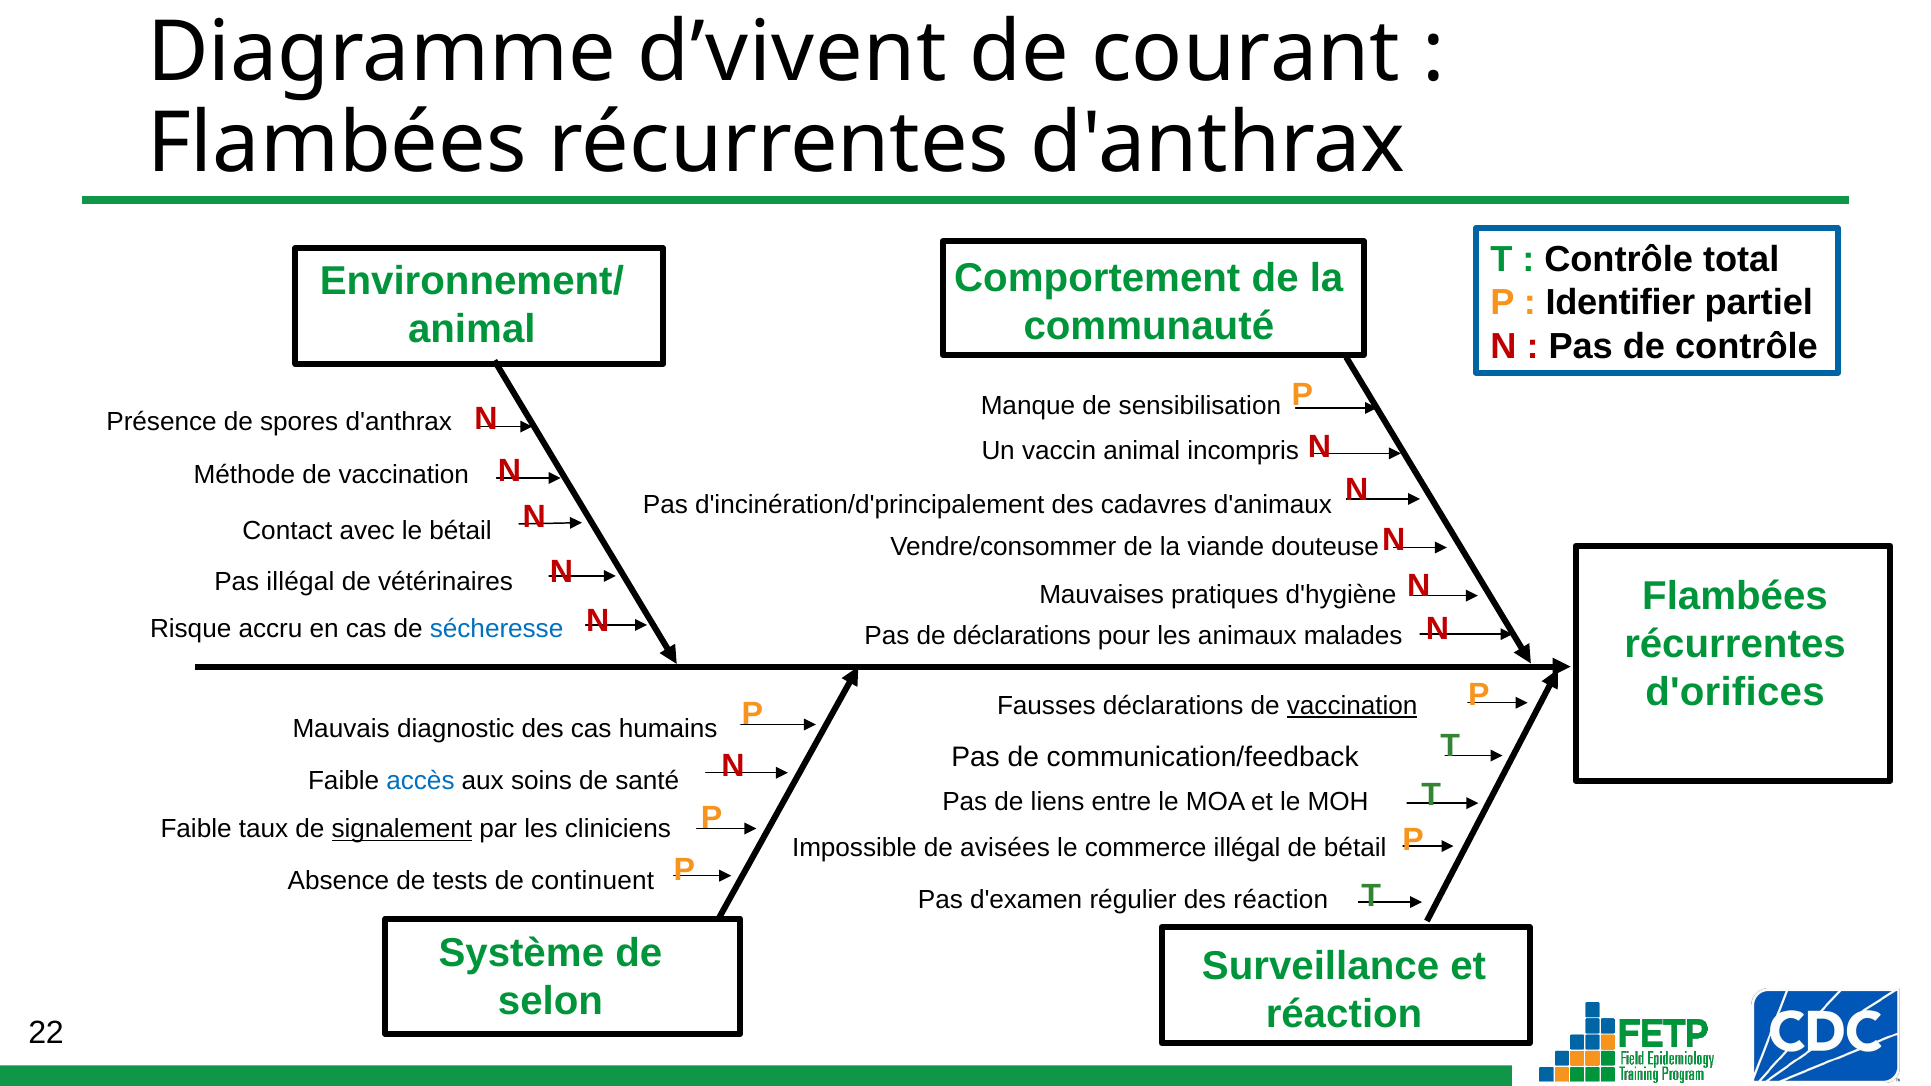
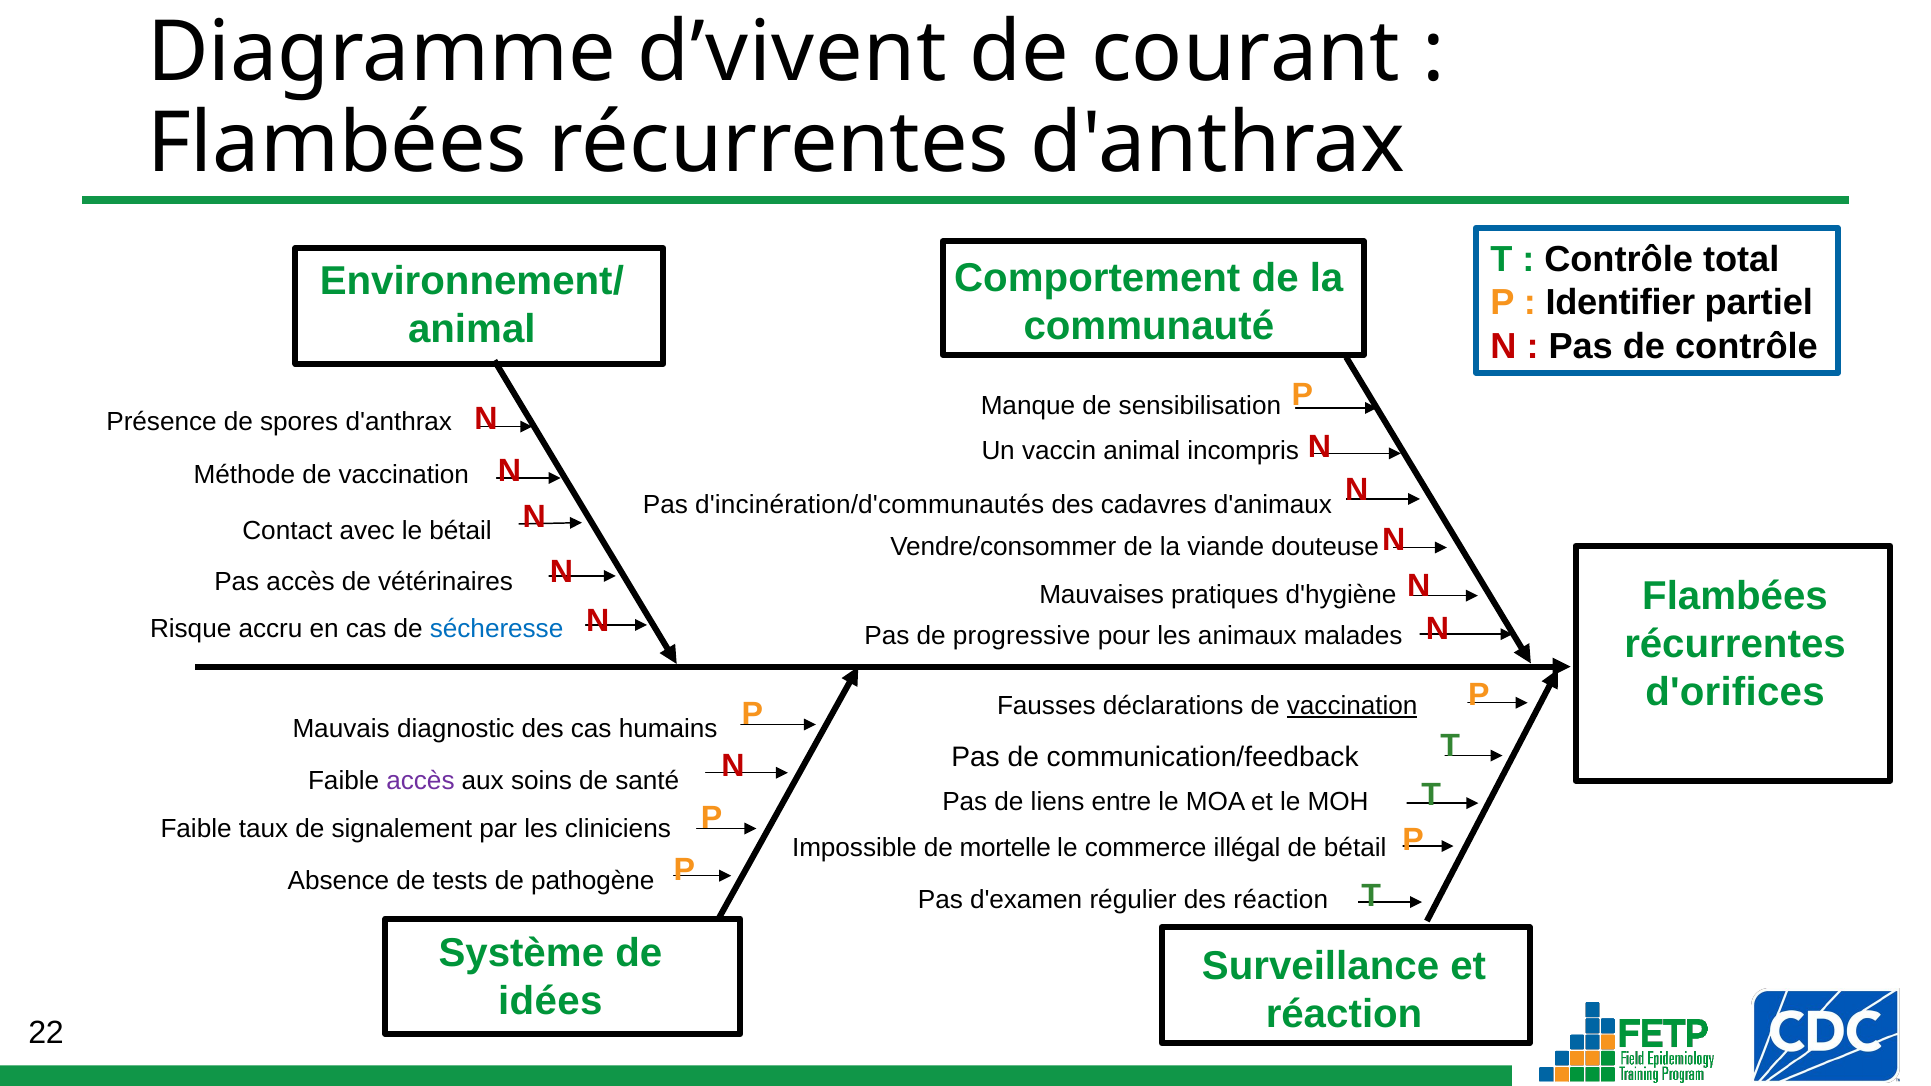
d'incinération/d'principalement: d'incinération/d'principalement -> d'incinération/d'communautés (870, 505)
Pas illégal: illégal -> accès (301, 582)
de déclarations: déclarations -> progressive (1022, 636)
accès colour: blue -> purple (420, 781)
signalement underline: present -> none (402, 829)
avisées: avisées -> mortelle (1005, 848)
continuent: continuent -> pathogène (593, 881)
selon: selon -> idées (550, 1002)
